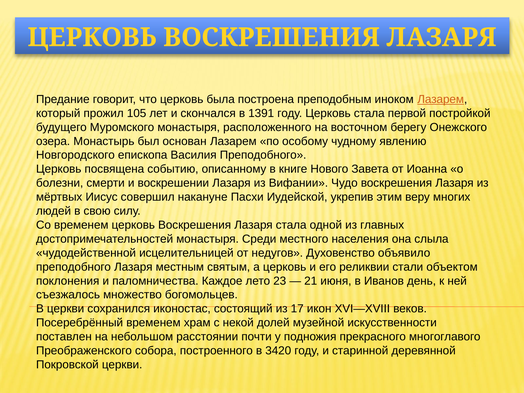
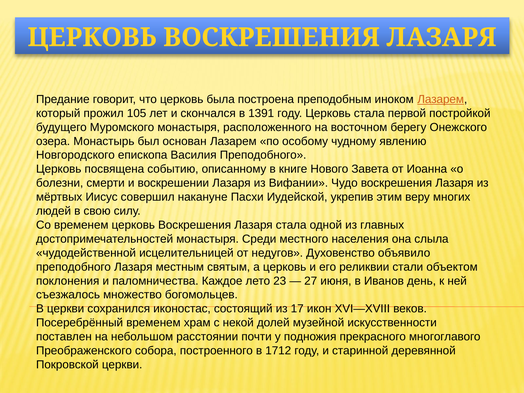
21: 21 -> 27 (311, 281)
3420: 3420 -> 1712 (278, 351)
